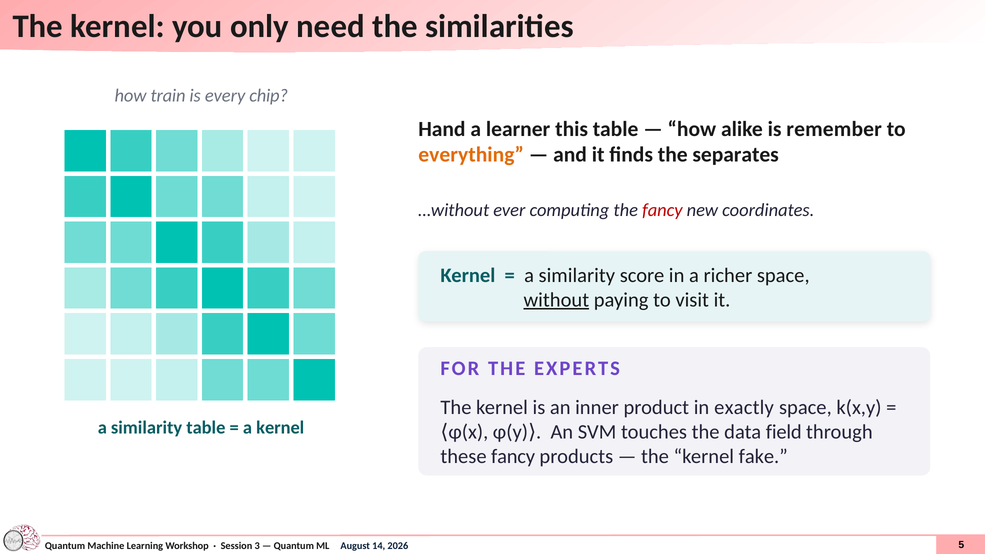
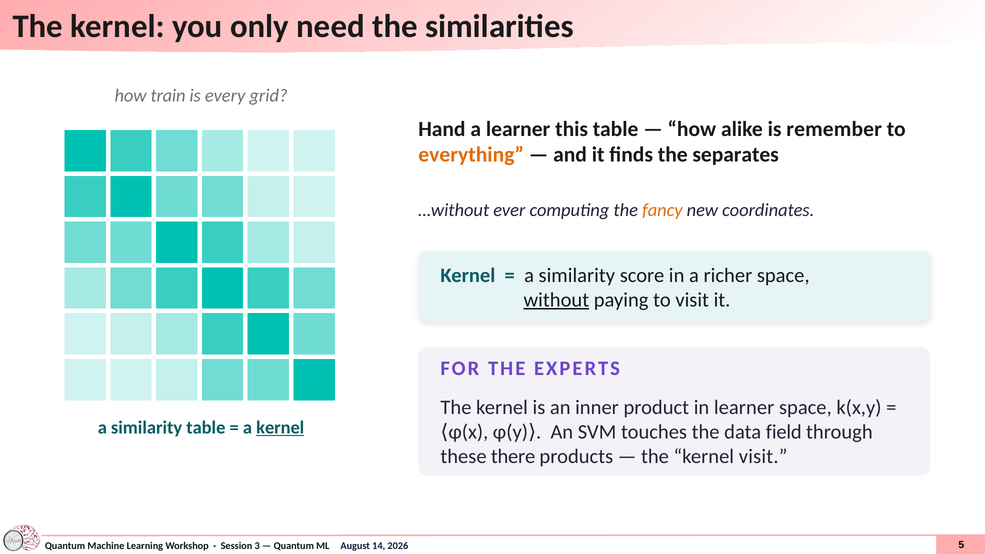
chip: chip -> grid (269, 96)
fancy colour: red -> orange (662, 210)
in exactly: exactly -> learner (744, 407)
kernel underline: none -> present (280, 428)
these fancy: fancy -> there (513, 457)
kernel fake: fake -> visit (763, 457)
